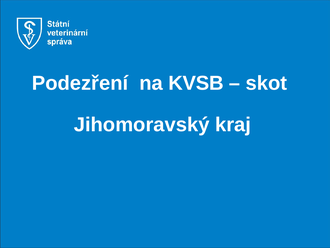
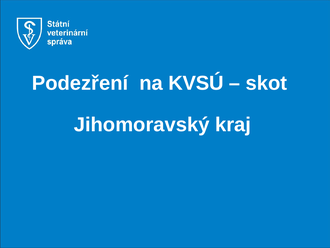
KVSB: KVSB -> KVSÚ (196, 83)
